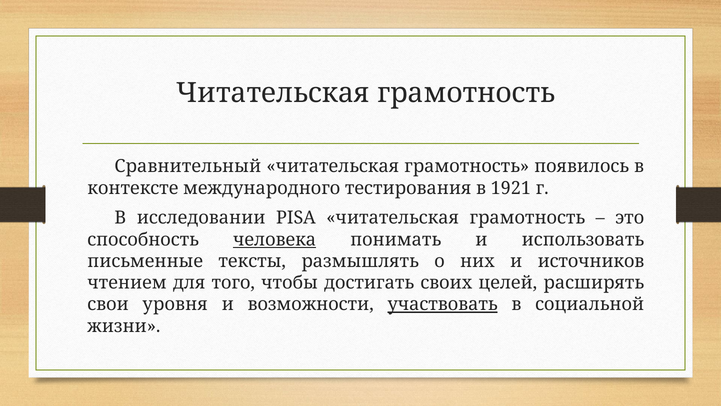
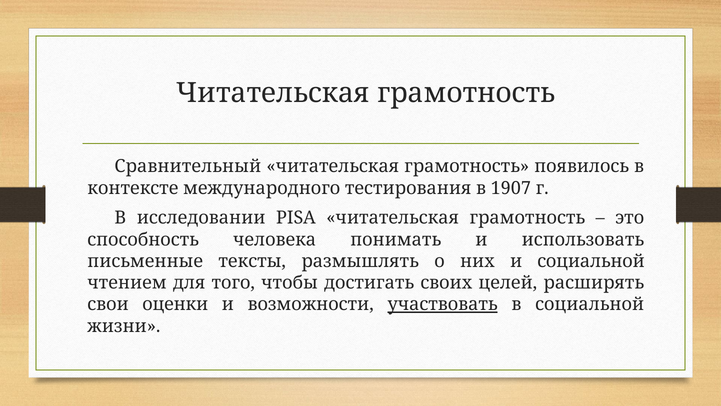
1921: 1921 -> 1907 (511, 188)
человека underline: present -> none (275, 239)
и источников: источников -> социальной (591, 261)
уровня: уровня -> оценки (175, 304)
